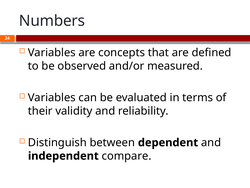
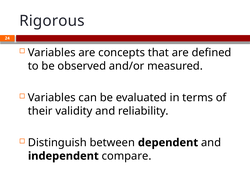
Numbers: Numbers -> Rigorous (52, 21)
